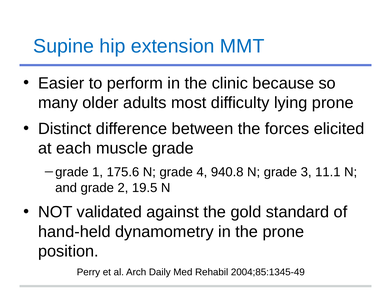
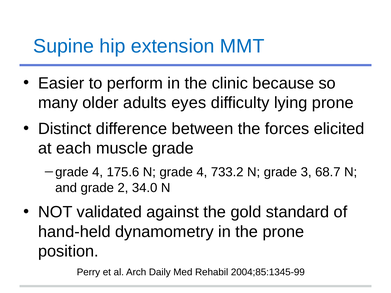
most: most -> eyes (189, 103)
1: 1 -> 4 (98, 172)
940.8: 940.8 -> 733.2 (227, 172)
11.1: 11.1 -> 68.7 (328, 172)
19.5: 19.5 -> 34.0 (145, 188)
2004;85:1345-49: 2004;85:1345-49 -> 2004;85:1345-99 (268, 272)
